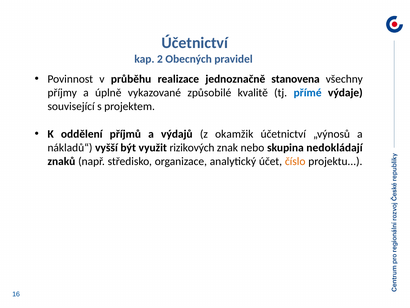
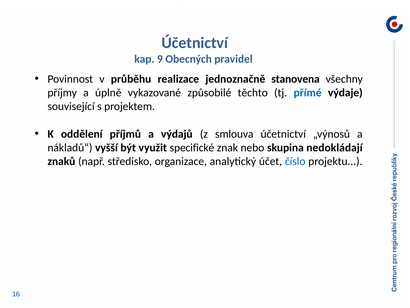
2: 2 -> 9 (160, 59)
kvalitě: kvalitě -> těchto (253, 93)
okamžik: okamžik -> smlouva (234, 134)
rizikových: rizikových -> specifické (192, 147)
číslo colour: orange -> blue (295, 161)
